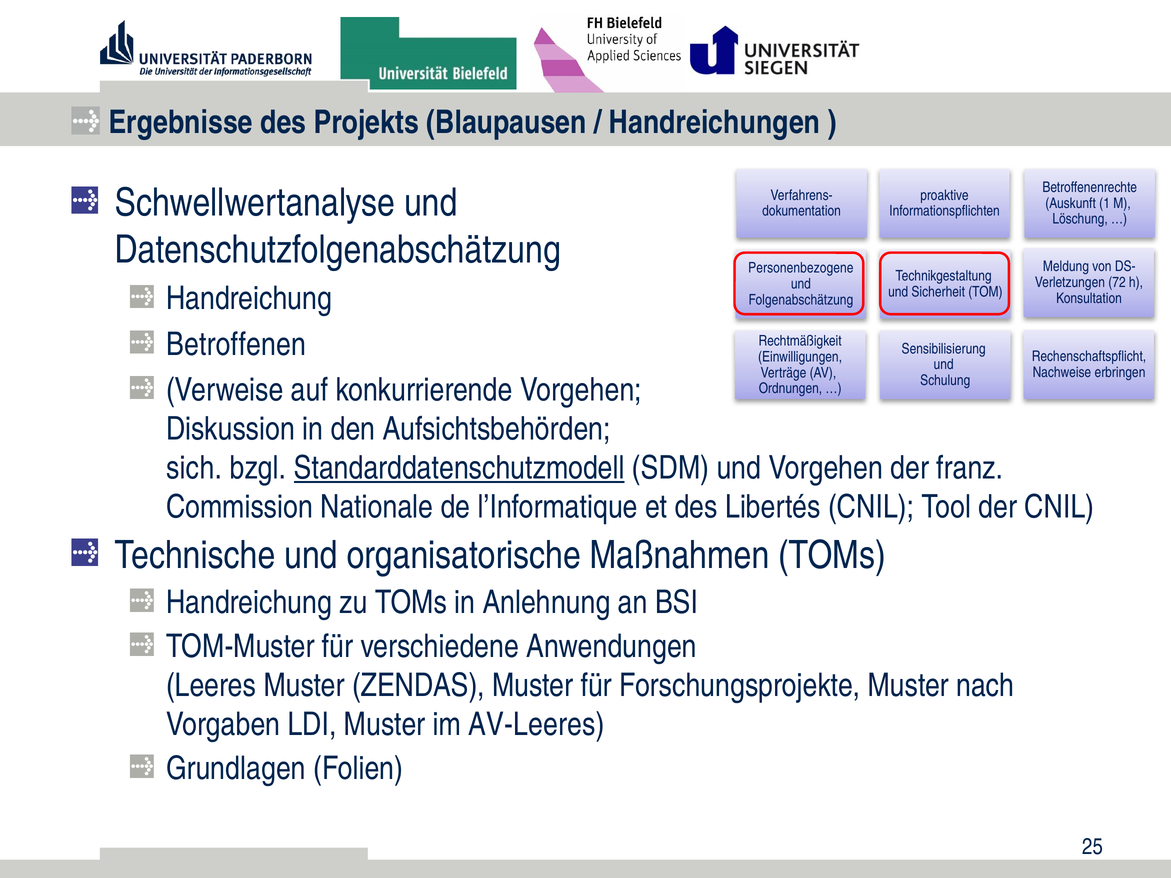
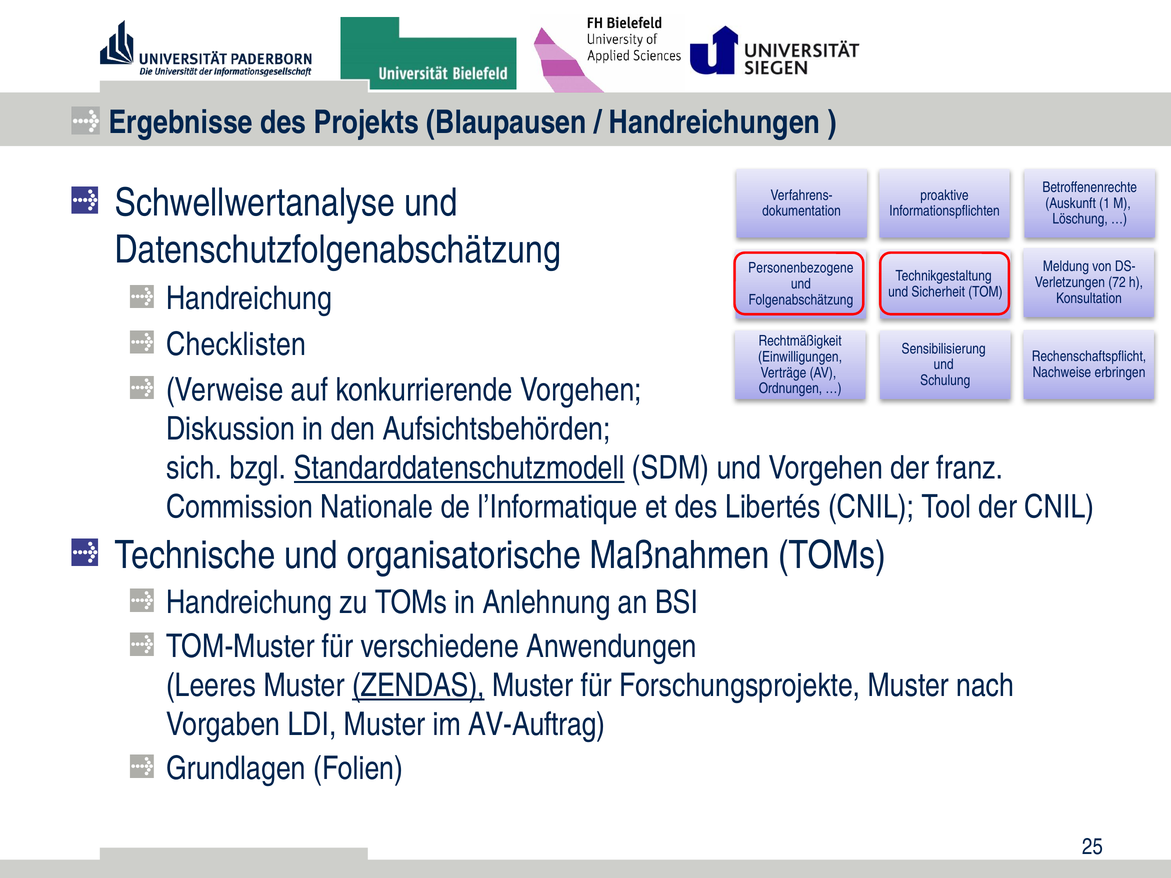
Betroffenen: Betroffenen -> Checklisten (236, 344)
ZENDAS underline: none -> present (418, 686)
AV-Leeres: AV-Leeres -> AV-Auftrag (537, 725)
